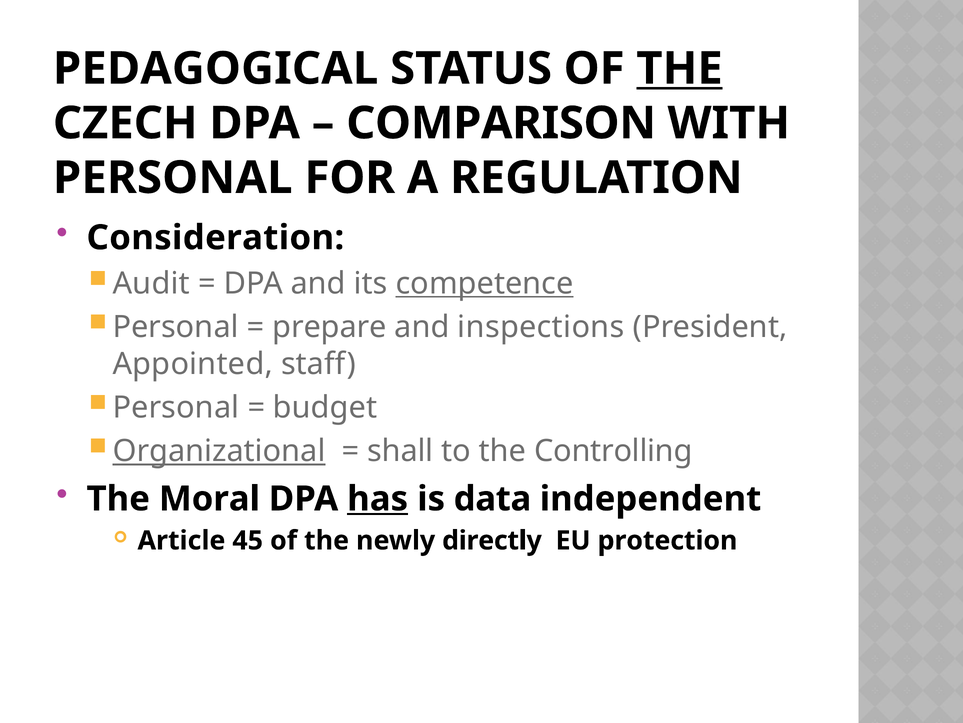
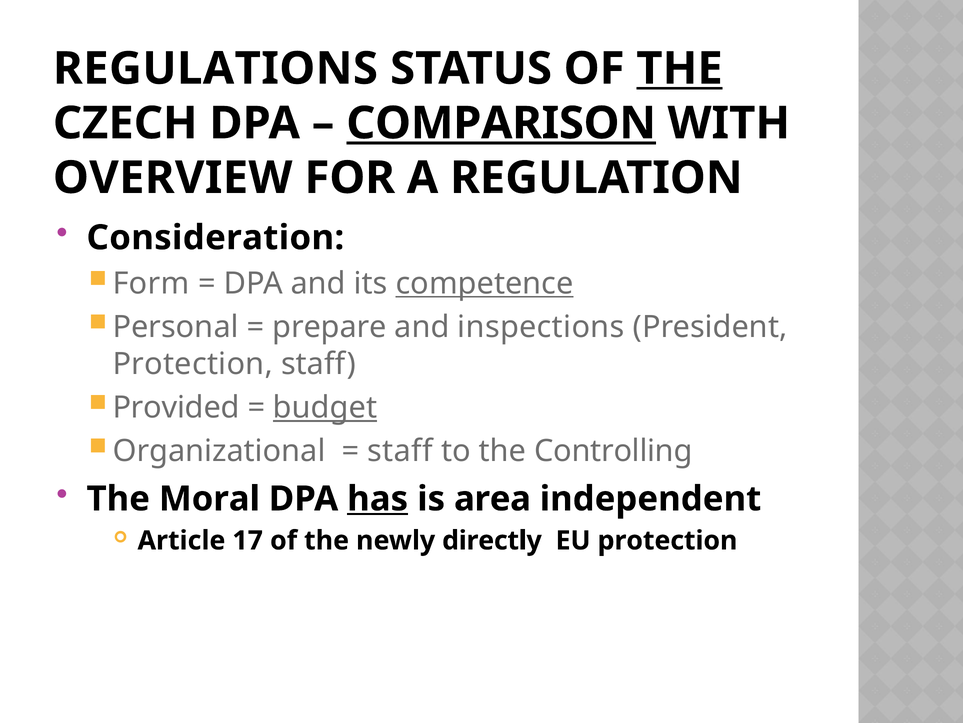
PEDAGOGICAL: PEDAGOGICAL -> REGULATIONS (215, 69)
COMPARISON underline: none -> present (501, 123)
PERSONAL: PERSONAL -> OVERVIEW (173, 178)
Audit: Audit -> Form (151, 283)
Appointed: Appointed -> Protection (193, 364)
Personal: Personal -> Provided (176, 407)
budget underline: none -> present (325, 407)
Organizational underline: present -> none (219, 451)
shall: shall -> staff (400, 451)
data: data -> area (492, 498)
45: 45 -> 17 (248, 540)
